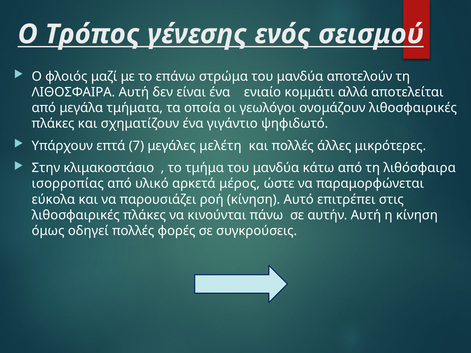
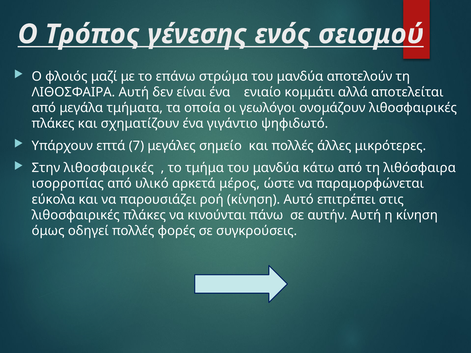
μελέτη: μελέτη -> σημείο (220, 146)
Στην κλιμακοστάσιο: κλιμακοστάσιο -> λιθοσφαιρικές (109, 168)
